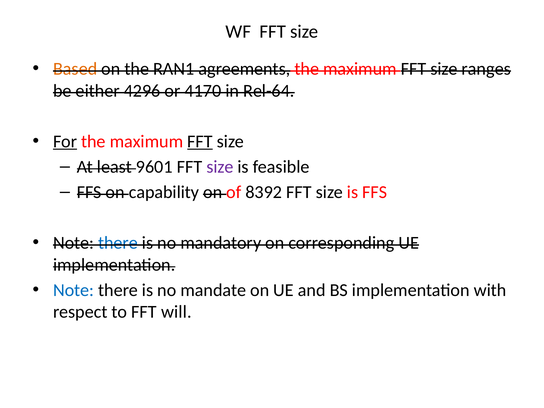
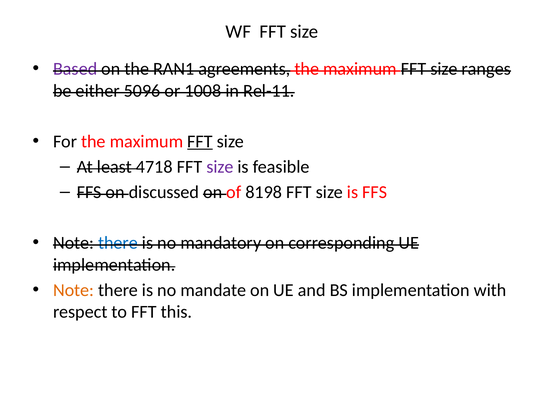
Based colour: orange -> purple (75, 69)
4296: 4296 -> 5096 (142, 91)
4170: 4170 -> 1008 (203, 91)
Rel-64: Rel-64 -> Rel-11 (269, 91)
For underline: present -> none (65, 141)
9601: 9601 -> 4718 (154, 167)
capability: capability -> discussed (164, 192)
8392: 8392 -> 8198 (264, 192)
Note colour: blue -> orange (74, 290)
will: will -> this (176, 312)
